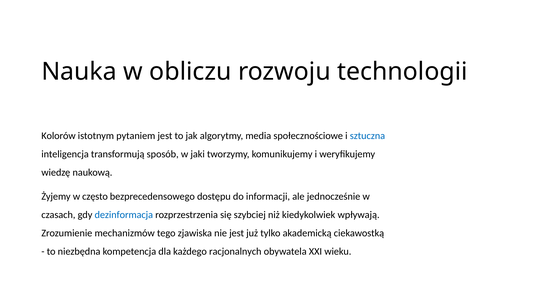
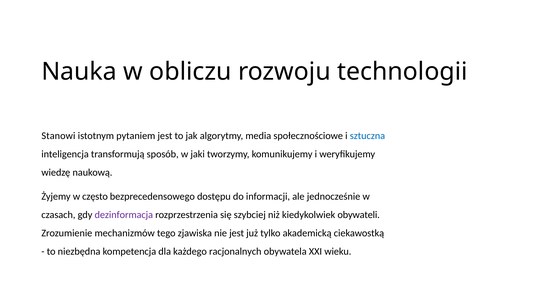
Kolorów: Kolorów -> Stanowi (58, 136)
dezinformacja colour: blue -> purple (124, 215)
wpływają: wpływają -> obywateli (359, 215)
